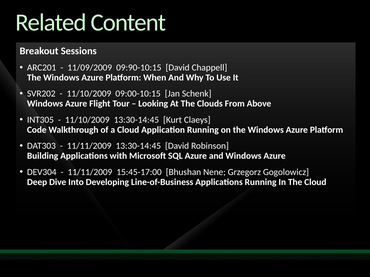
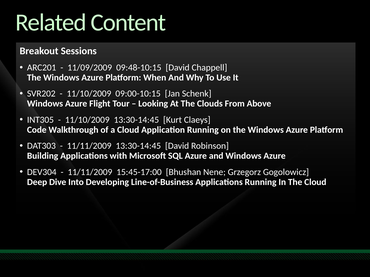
09:90-10:15: 09:90-10:15 -> 09:48-10:15 (139, 68)
